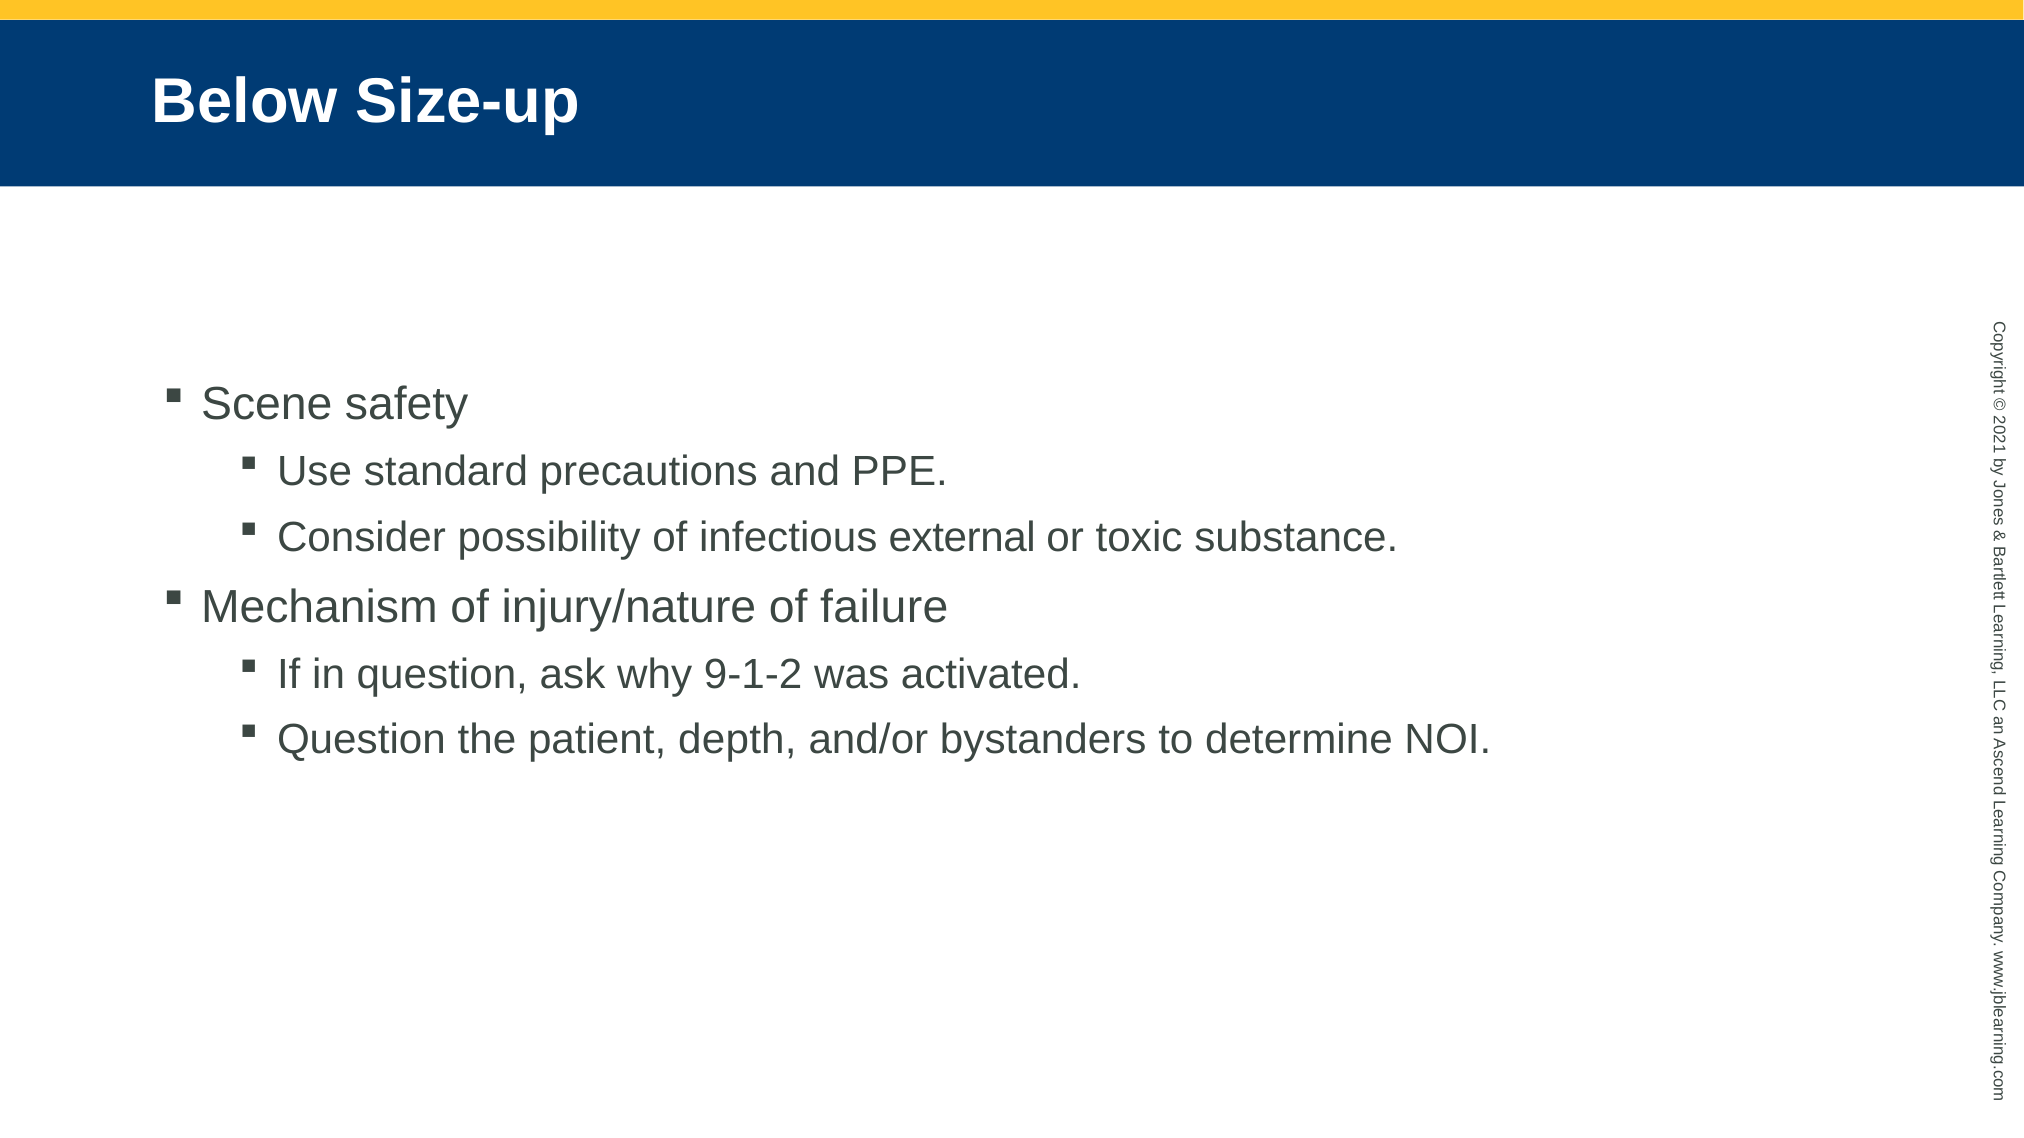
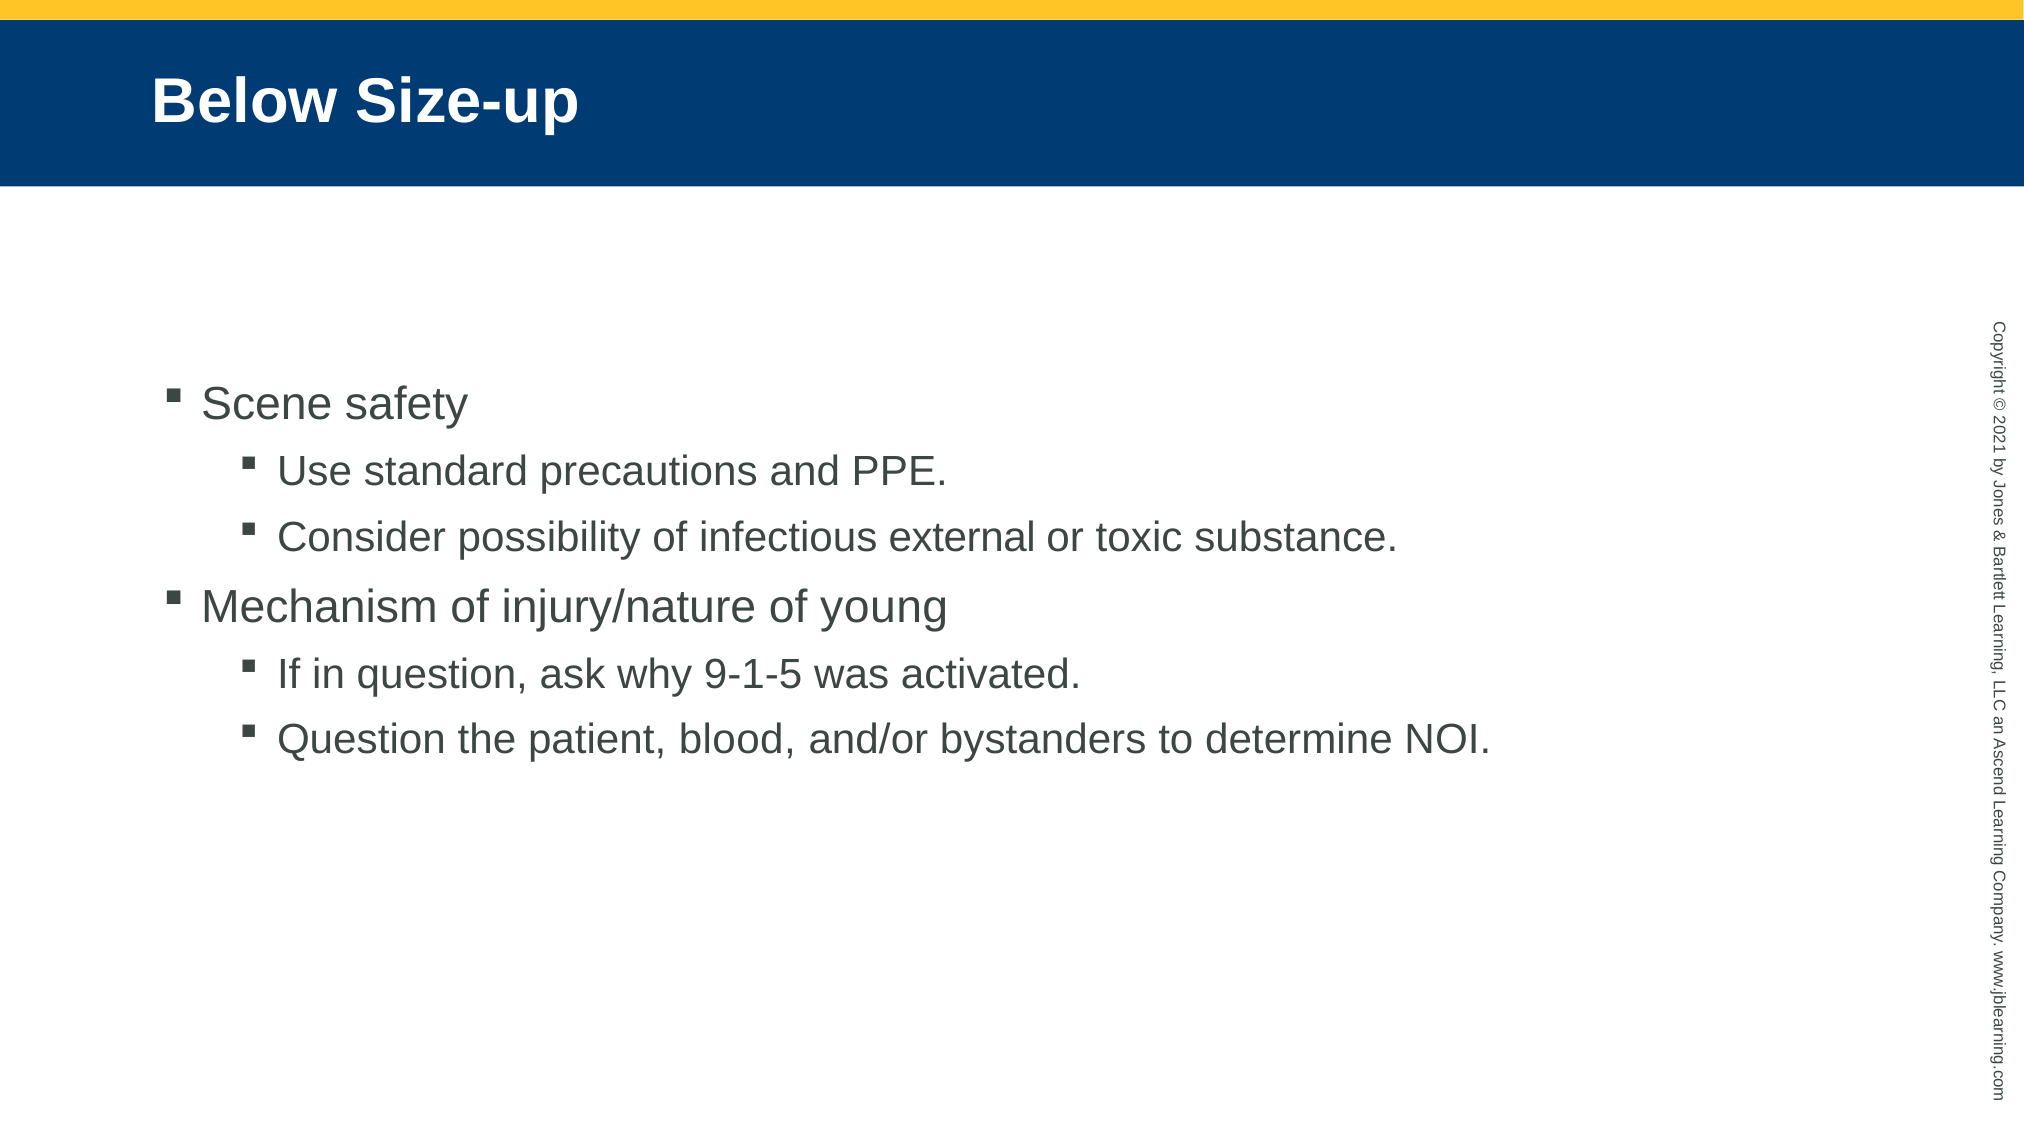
failure: failure -> young (884, 607)
9-1-2: 9-1-2 -> 9-1-5 (753, 675)
depth: depth -> blood (737, 740)
